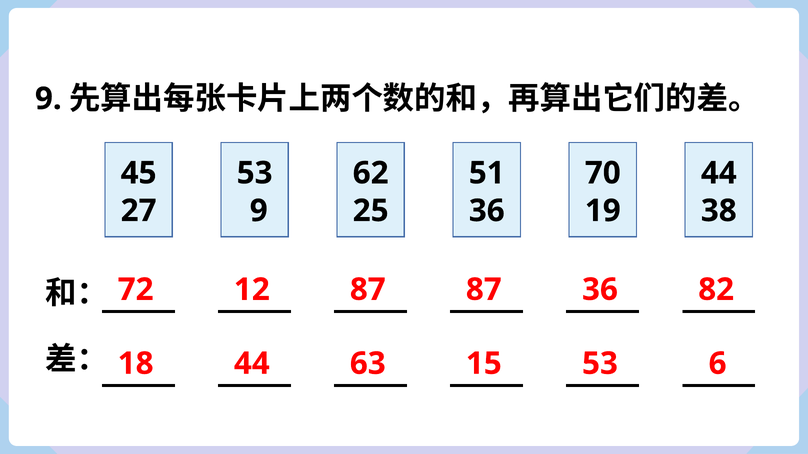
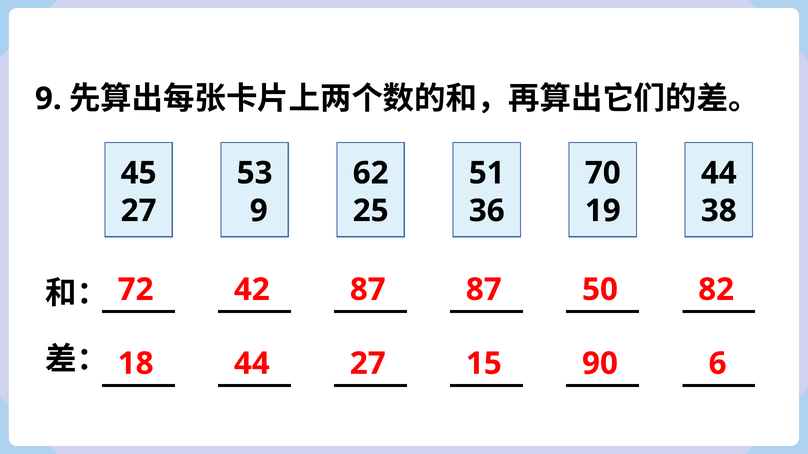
12: 12 -> 42 (252, 290)
87 36: 36 -> 50 (600, 290)
44 63: 63 -> 27 (368, 364)
15 53: 53 -> 90 (600, 364)
